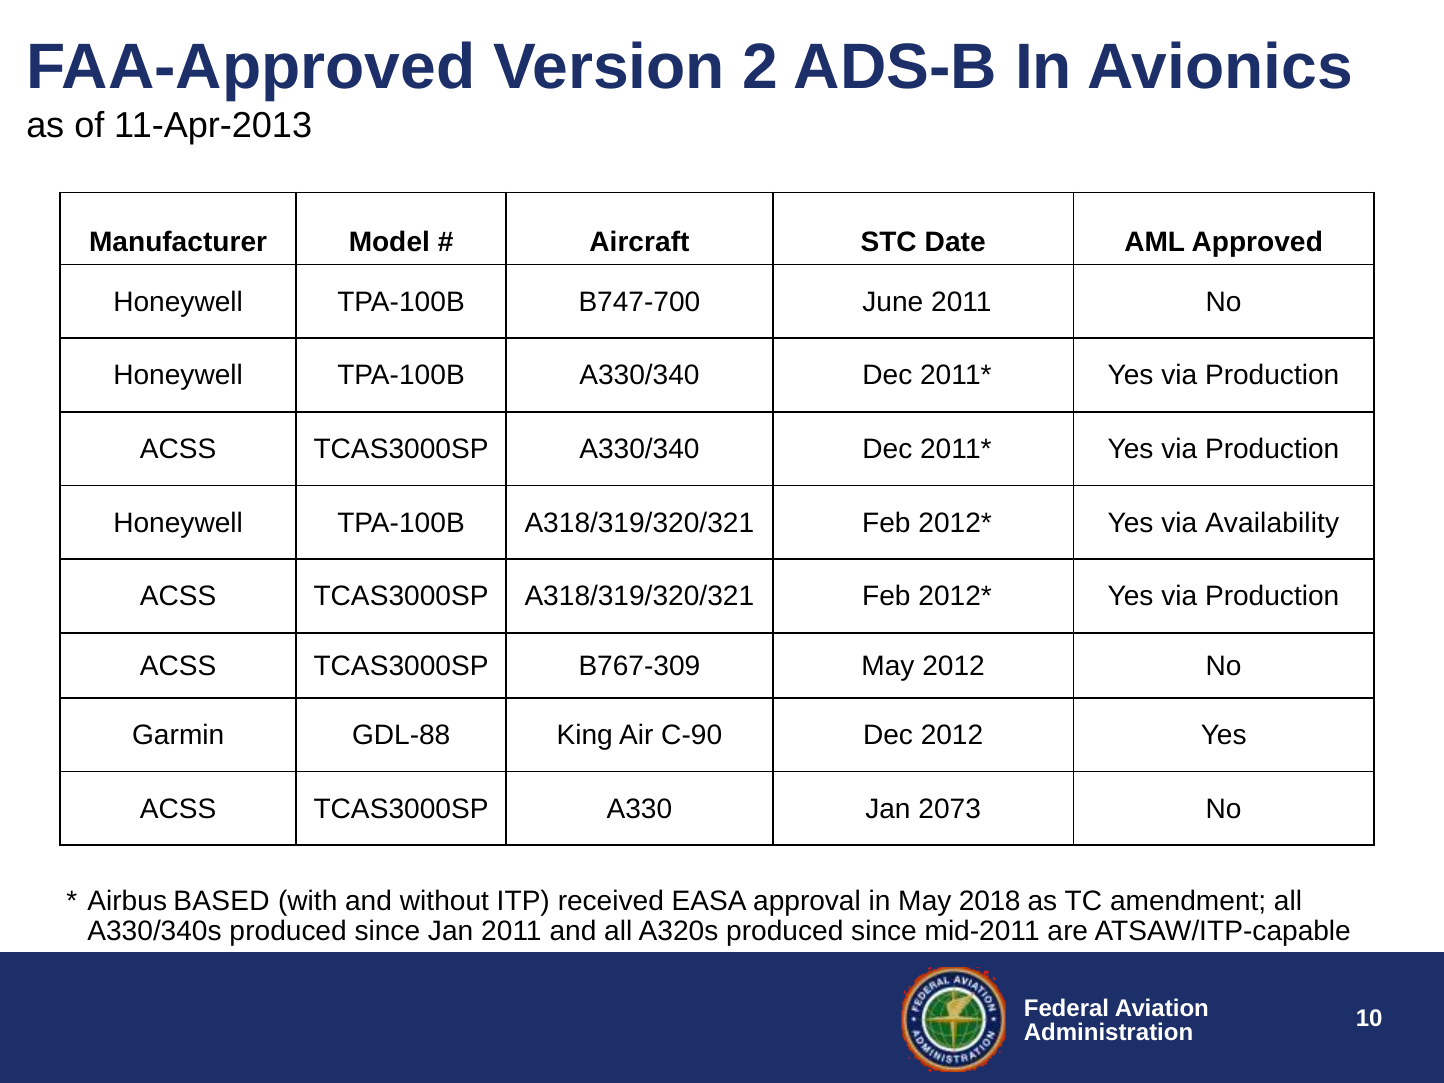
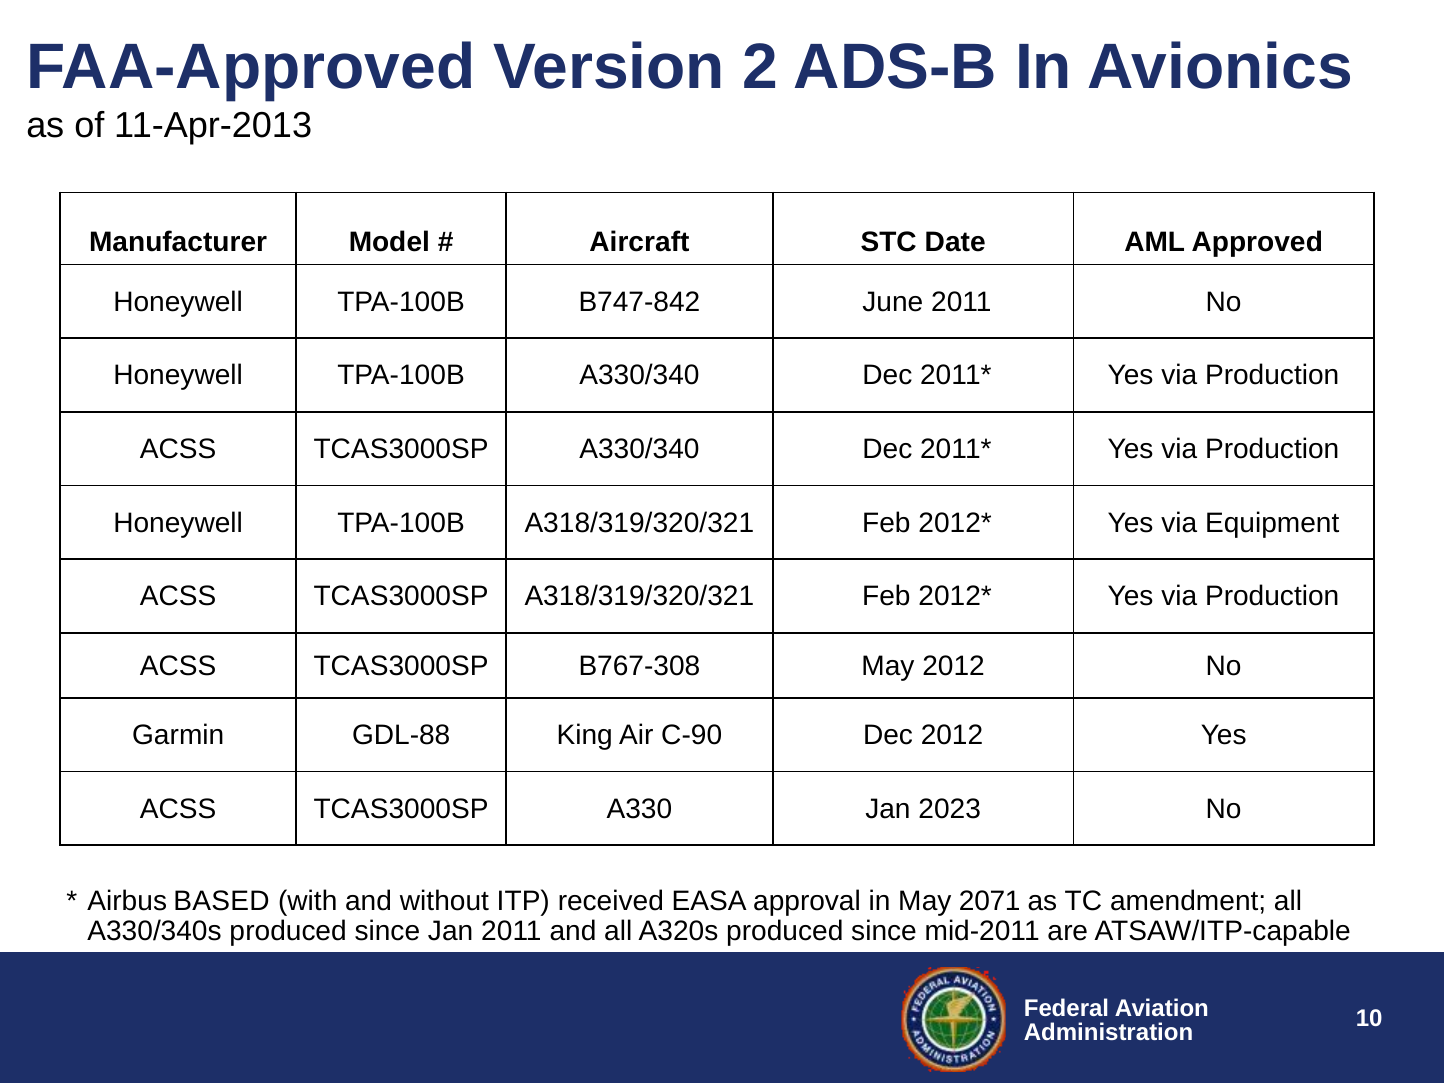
B747-700: B747-700 -> B747-842 (639, 302)
Availability: Availability -> Equipment (1272, 523)
B767-309: B767-309 -> B767-308 (639, 666)
2073: 2073 -> 2023 (950, 809)
2018: 2018 -> 2071 (990, 901)
